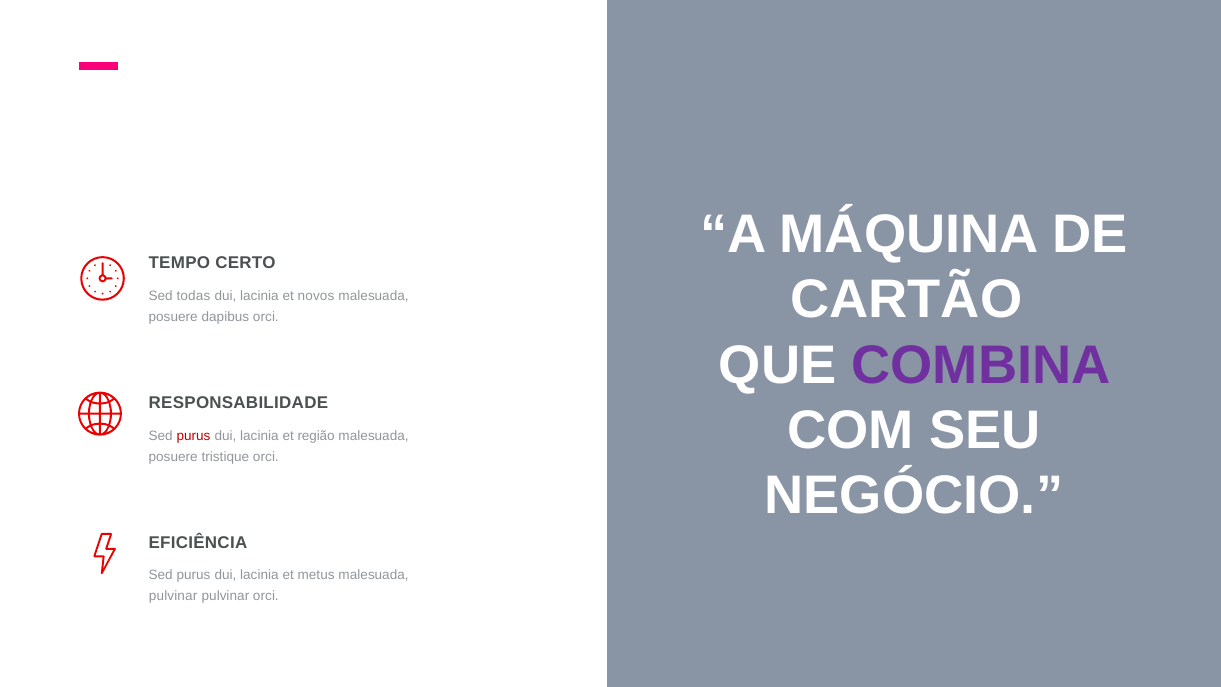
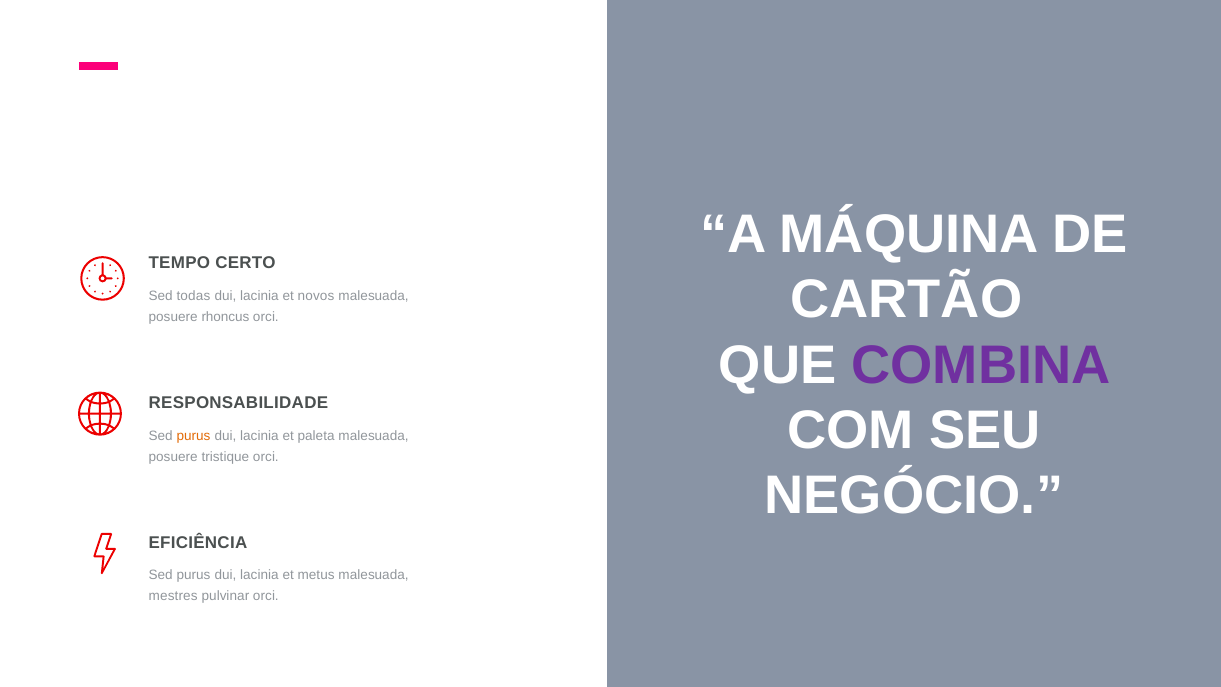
dapibus: dapibus -> rhoncus (225, 317)
purus colour: red -> orange (194, 435)
região: região -> paleta (316, 435)
pulvinar: pulvinar -> mestres (173, 596)
